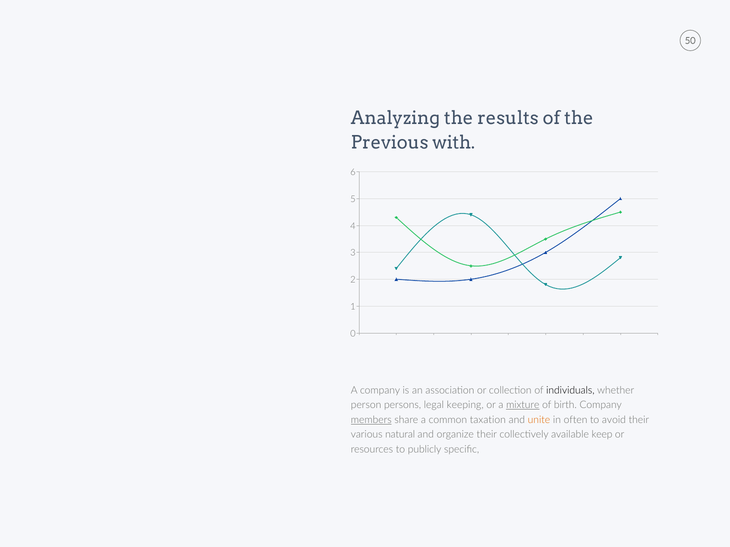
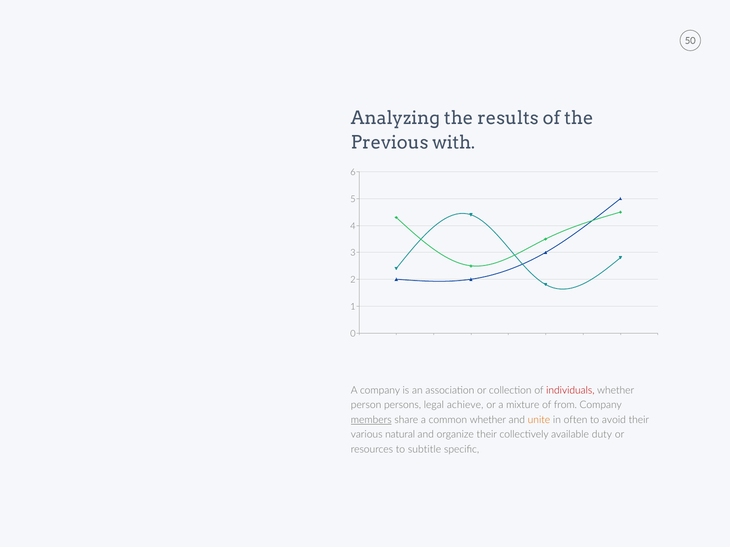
individuals colour: black -> red (570, 391)
keeping: keeping -> achieve (465, 405)
mixture underline: present -> none (523, 405)
birth: birth -> from (565, 405)
common taxation: taxation -> whether (488, 420)
keep: keep -> duty (602, 435)
publicly: publicly -> subtitle (425, 450)
